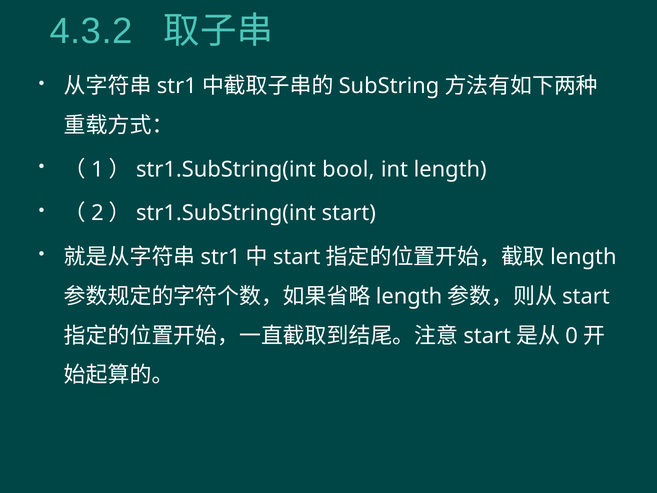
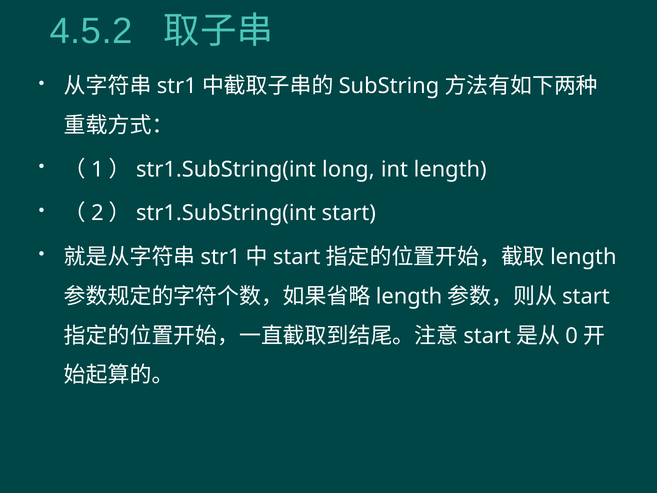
4.3.2: 4.3.2 -> 4.5.2 (91, 31)
bool: bool -> long (348, 169)
